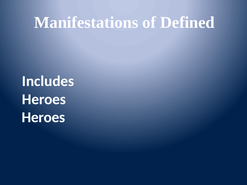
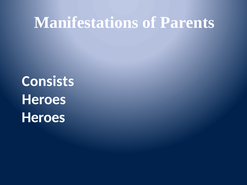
Defined: Defined -> Parents (187, 23)
Includes: Includes -> Consists (48, 81)
